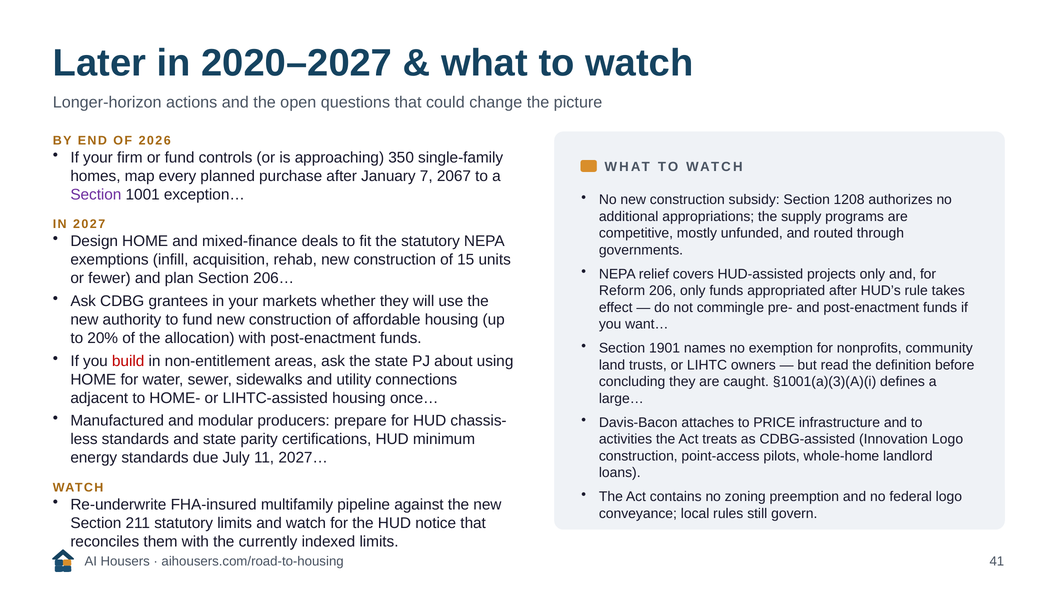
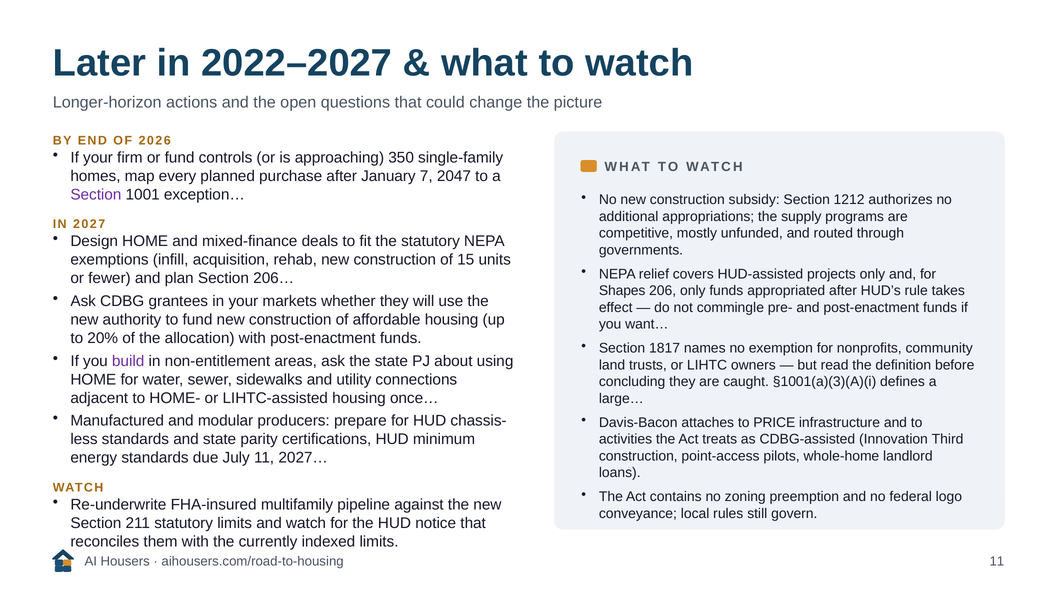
2020–2027: 2020–2027 -> 2022–2027 (297, 63)
2067: 2067 -> 2047 (454, 176)
1208: 1208 -> 1212 (849, 200)
Reform: Reform -> Shapes (622, 291)
1901: 1901 -> 1817 (665, 348)
build colour: red -> purple (128, 361)
Innovation Logo: Logo -> Third (948, 439)
aihousers.com/road-to-housing 41: 41 -> 11 (997, 561)
